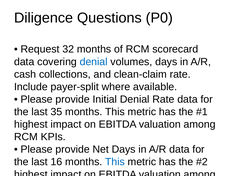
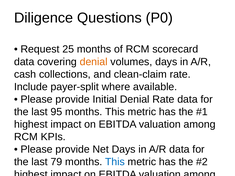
32: 32 -> 25 (68, 49)
denial colour: blue -> orange (94, 62)
35: 35 -> 95 (56, 112)
16: 16 -> 79 (56, 162)
